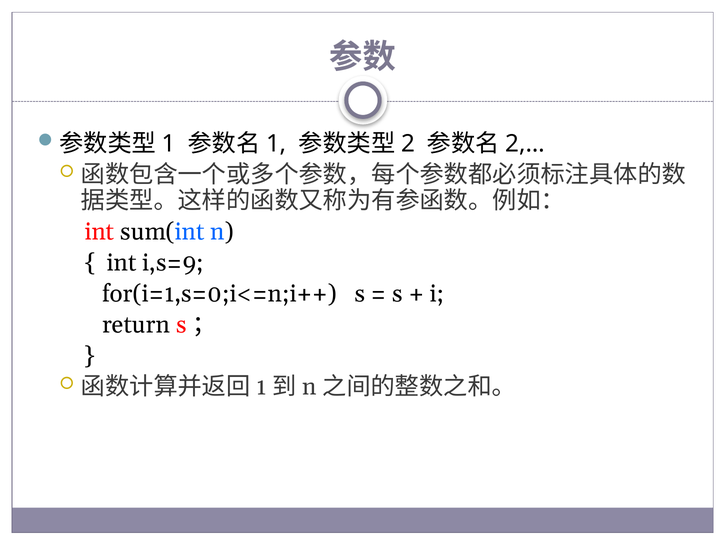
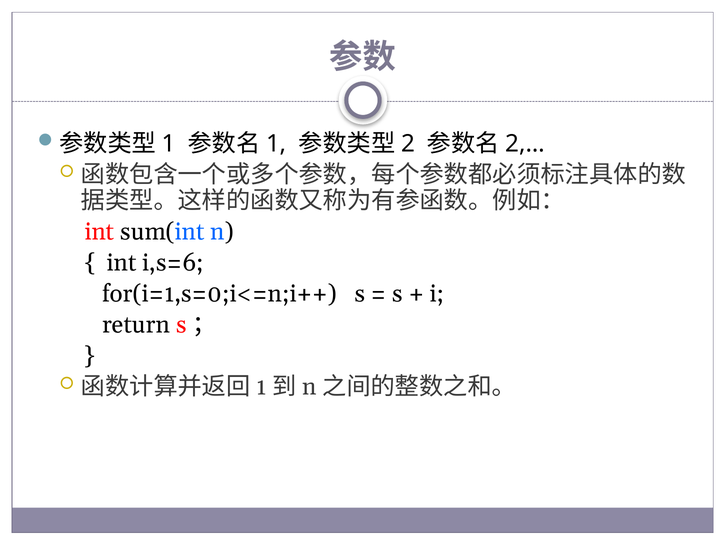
i,s=9: i,s=9 -> i,s=6 (173, 263)
